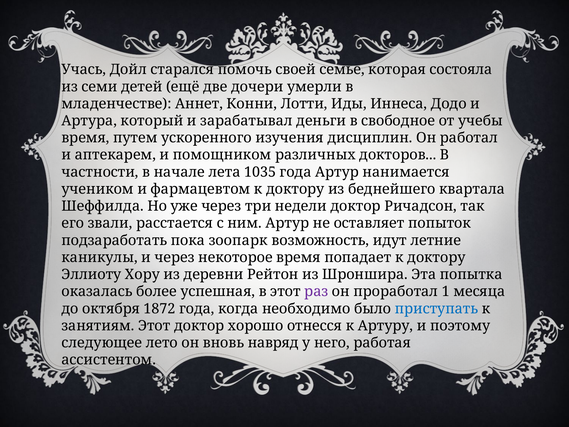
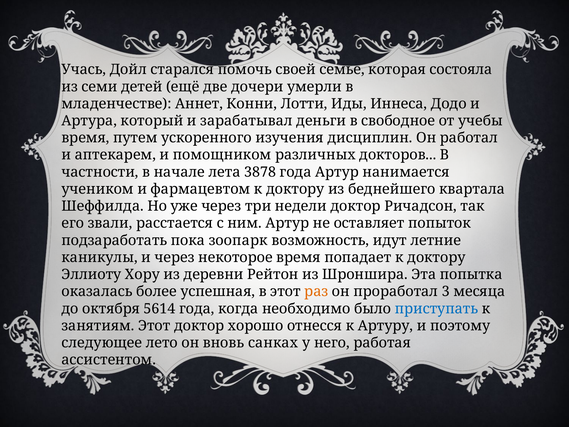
1035: 1035 -> 3878 (260, 172)
раз colour: purple -> orange (316, 291)
1: 1 -> 3 (446, 291)
1872: 1872 -> 5614 (159, 309)
навряд: навряд -> санках (273, 343)
